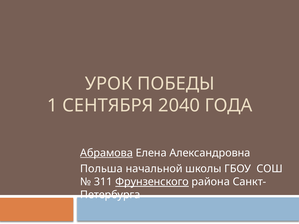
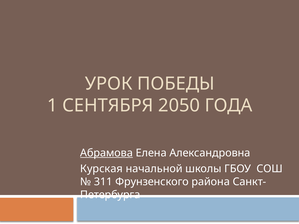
2040: 2040 -> 2050 (179, 106)
Польша: Польша -> Курская (101, 169)
Фрунзенского underline: present -> none (152, 182)
